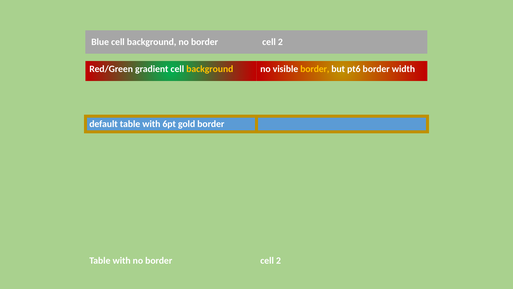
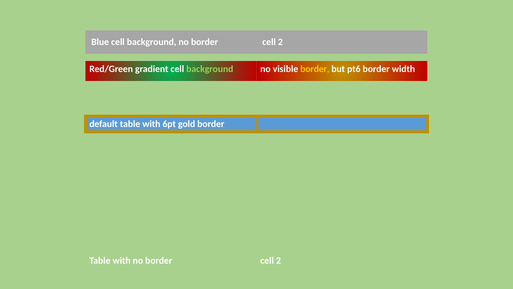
background colour: yellow -> light green (210, 69)
